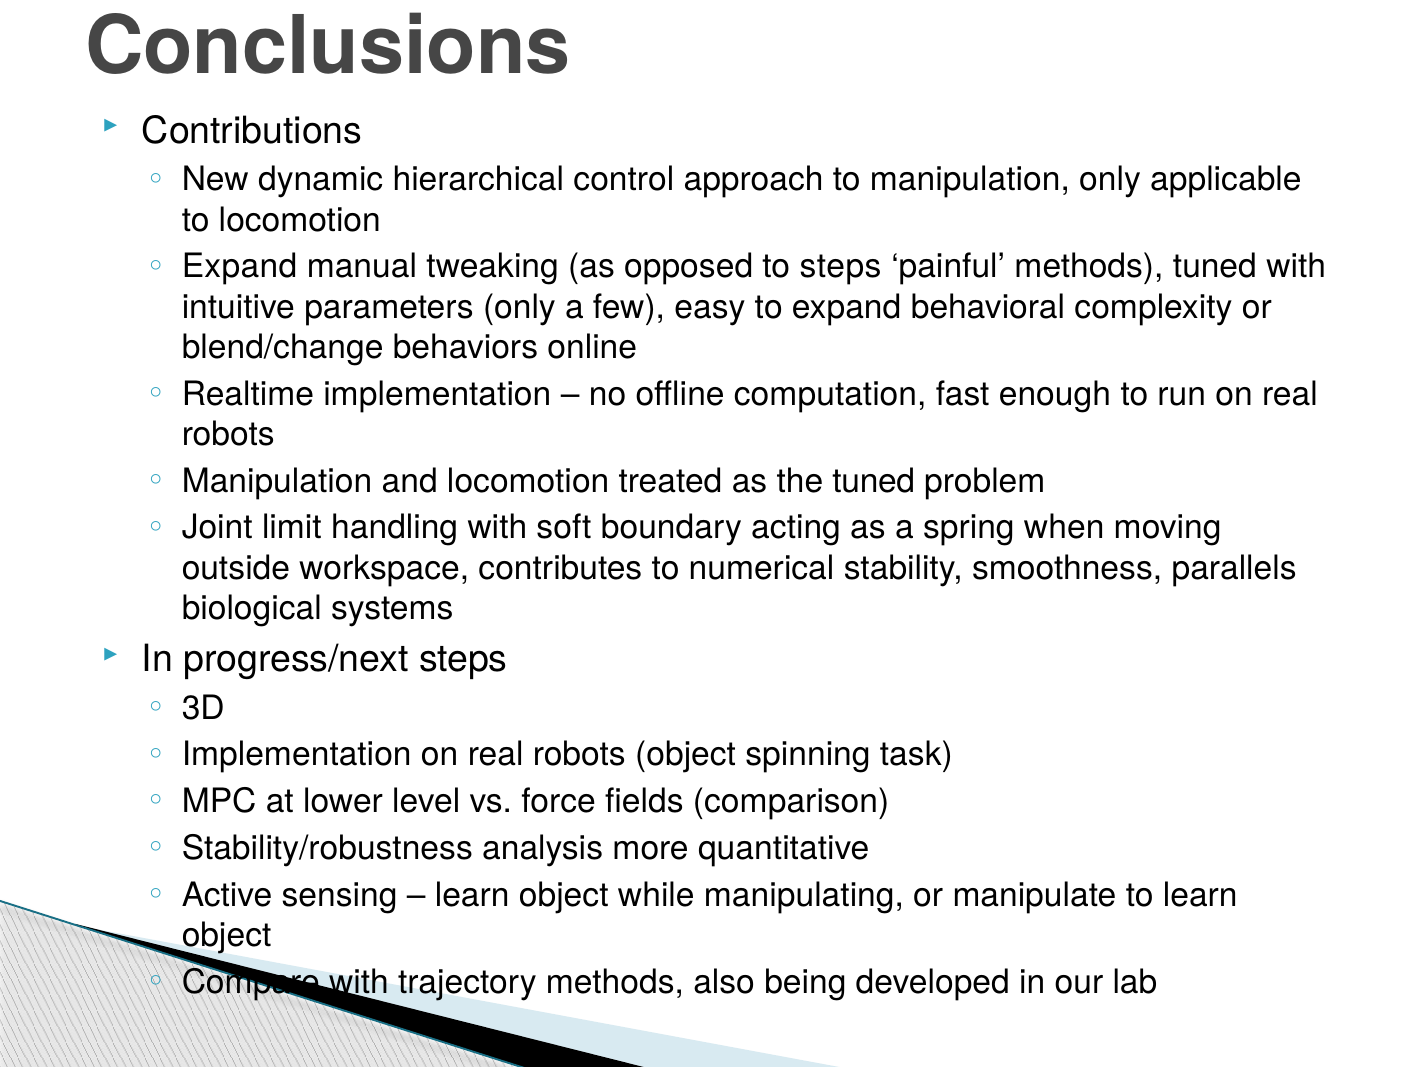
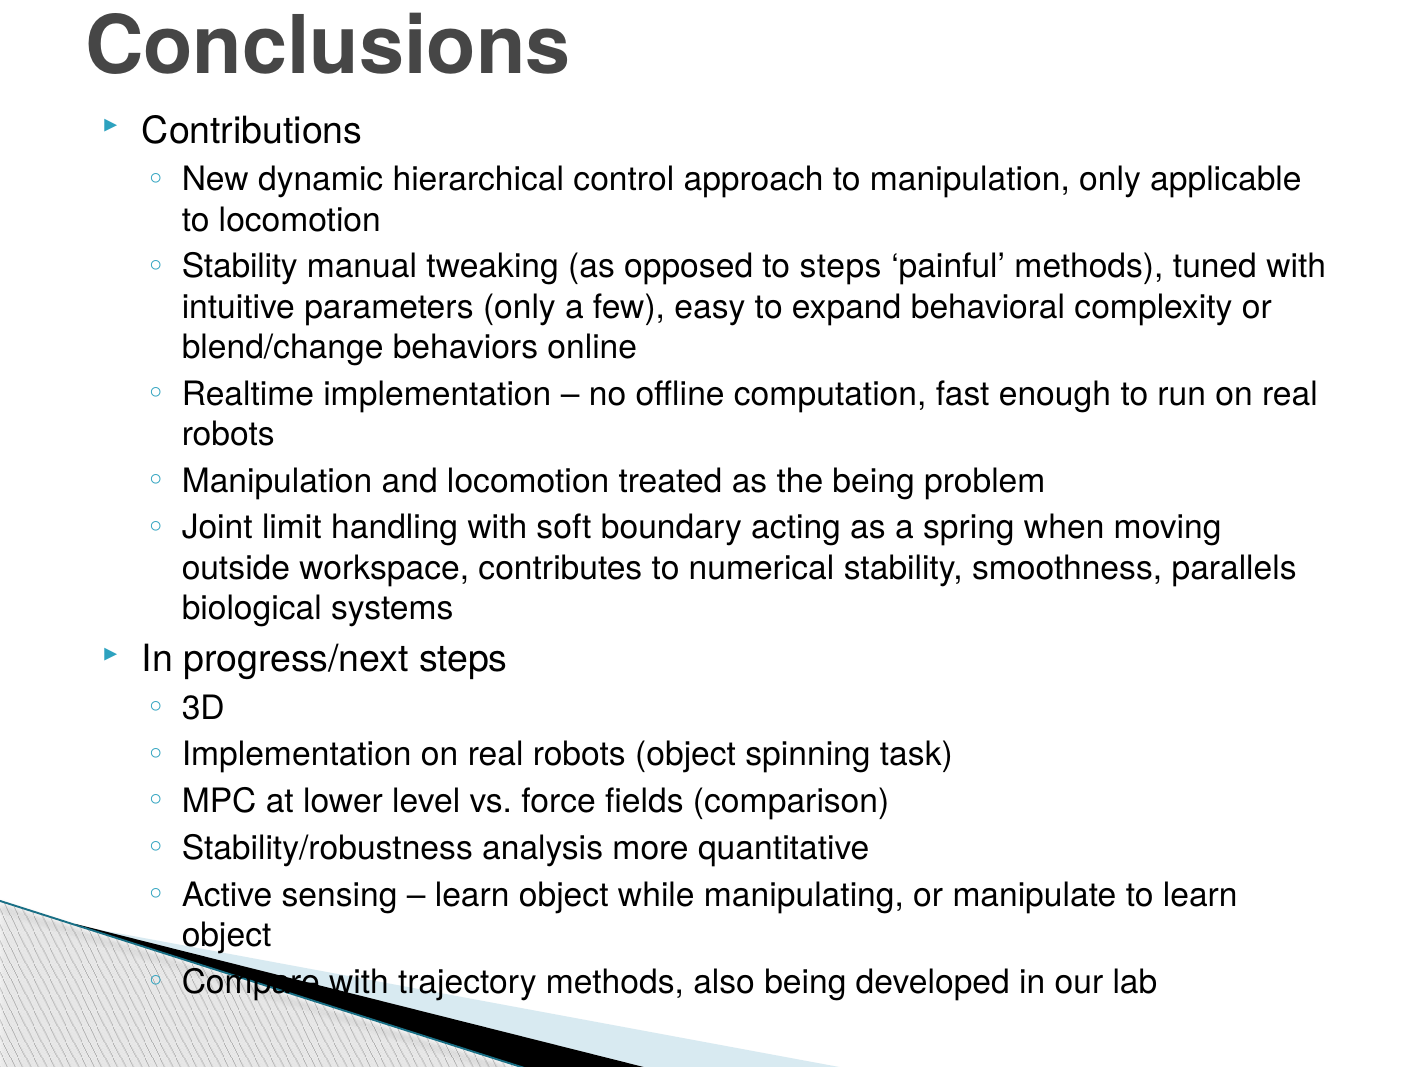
Expand: Expand -> Stability (240, 267)
the tuned: tuned -> being (874, 481)
